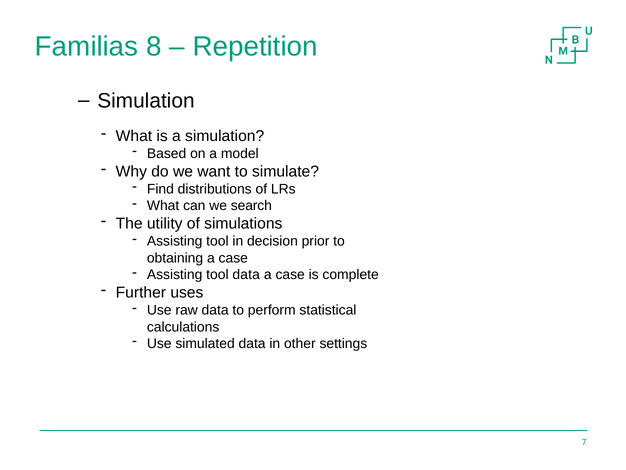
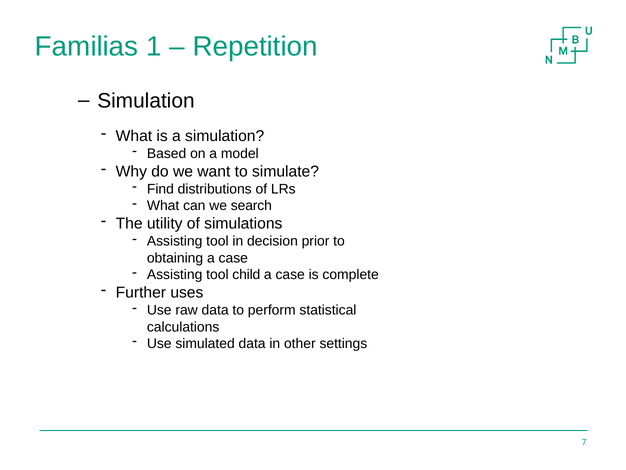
8: 8 -> 1 (154, 47)
tool data: data -> child (246, 274)
